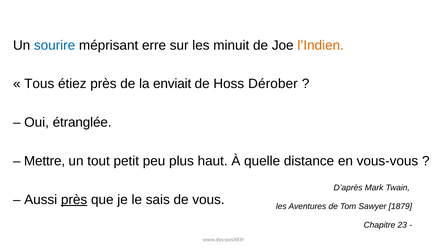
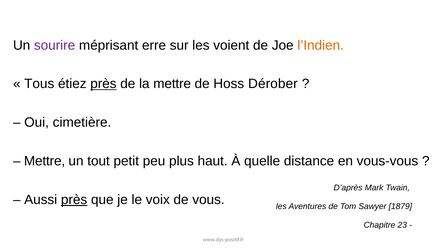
sourire colour: blue -> purple (55, 45)
minuit: minuit -> voient (231, 45)
près underline: none -> present (103, 84)
la enviait: enviait -> mettre (172, 84)
étranglée: étranglée -> cimetière (82, 123)
sais: sais -> voix (158, 200)
